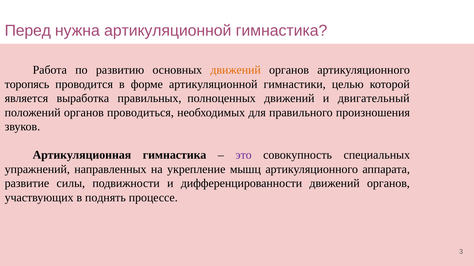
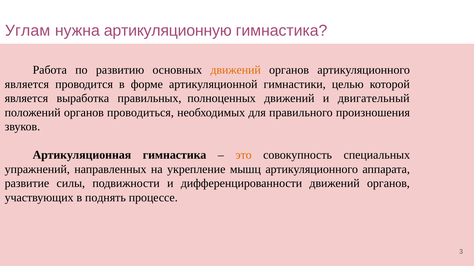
Перед: Перед -> Углам (28, 31)
нужна артикуляционной: артикуляционной -> артикуляционную (168, 31)
торопясь: торопясь -> является (27, 84)
это colour: purple -> orange (244, 155)
